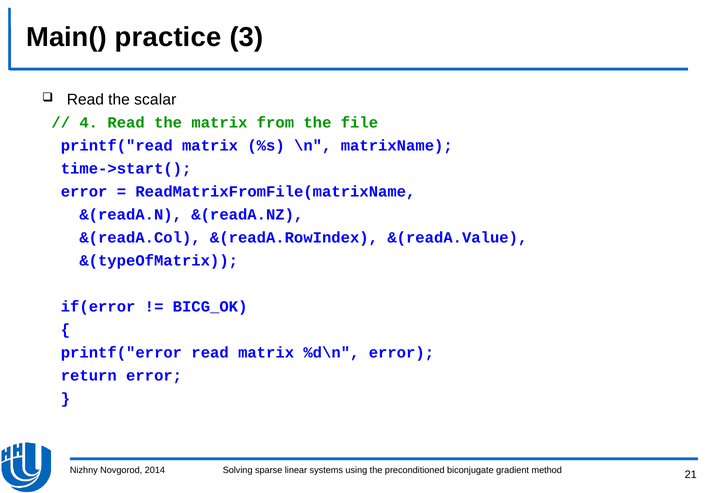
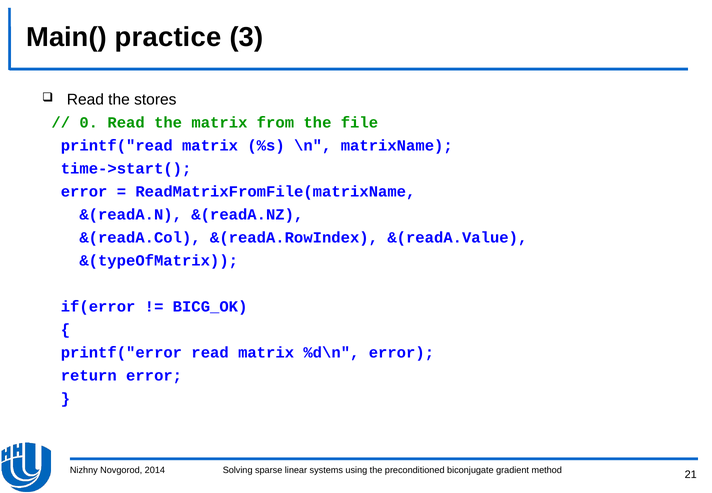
scalar: scalar -> stores (155, 100)
4: 4 -> 0 (89, 123)
